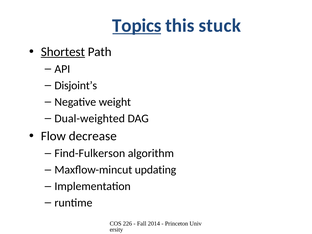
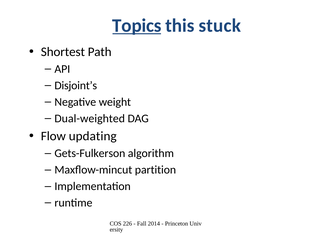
Shortest underline: present -> none (63, 52)
decrease: decrease -> updating (93, 136)
Find-Fulkerson: Find-Fulkerson -> Gets-Fulkerson (90, 153)
updating: updating -> partition (155, 170)
